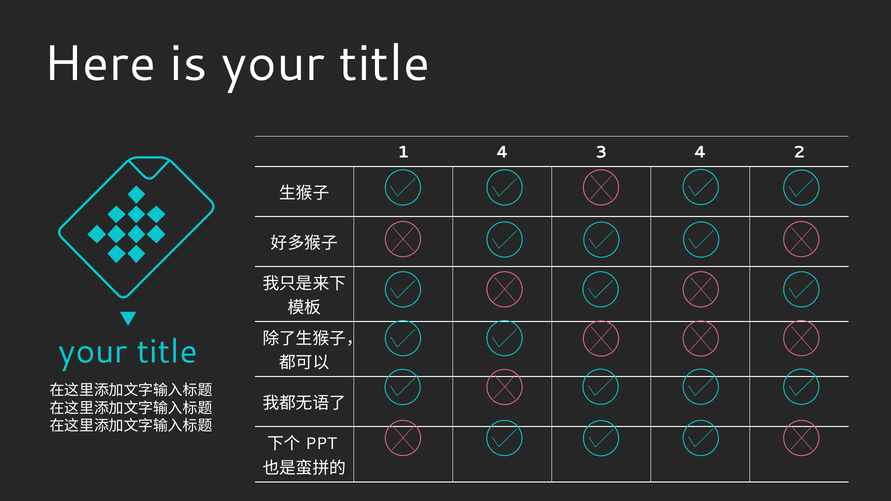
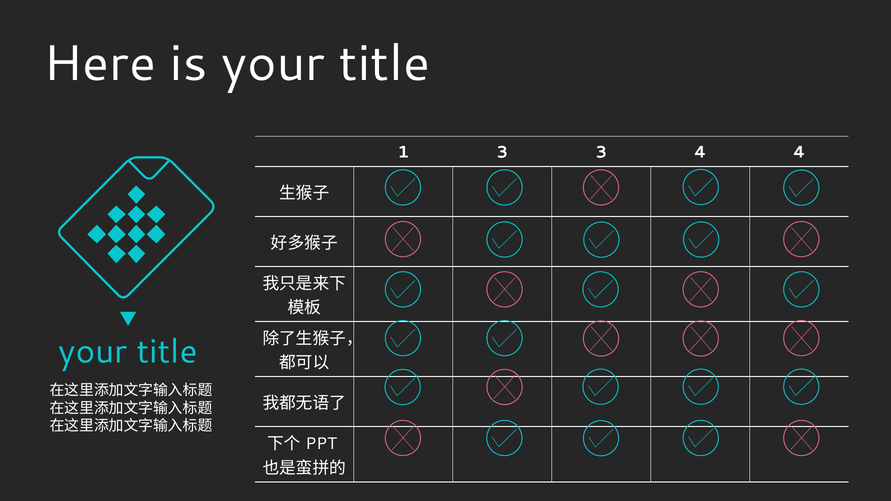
1 4: 4 -> 3 (502, 152)
4 2: 2 -> 4 (799, 152)
